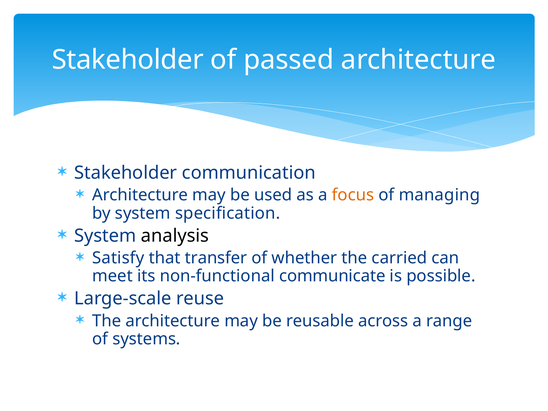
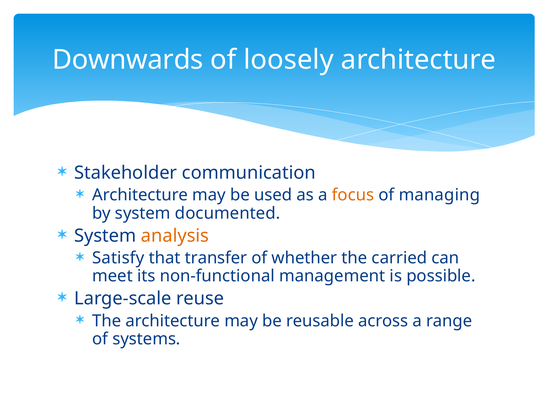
Stakeholder: Stakeholder -> Downwards (128, 60)
passed: passed -> loosely (289, 60)
specification: specification -> documented (228, 213)
analysis colour: black -> orange (175, 236)
communicate: communicate -> management (332, 276)
